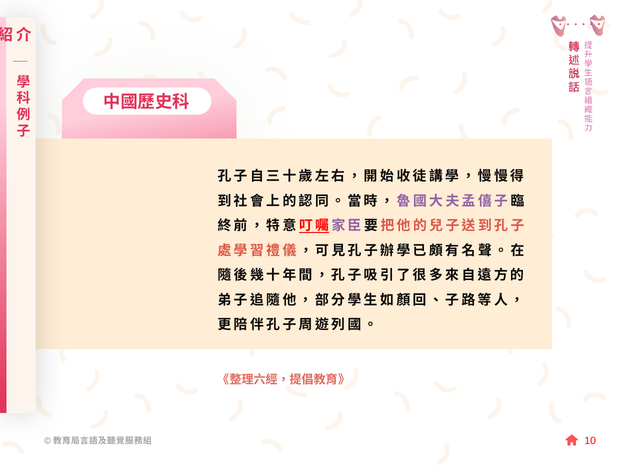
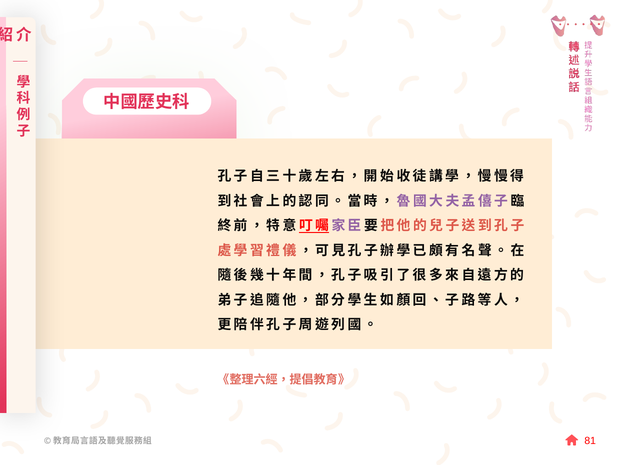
10: 10 -> 81 (590, 440)
